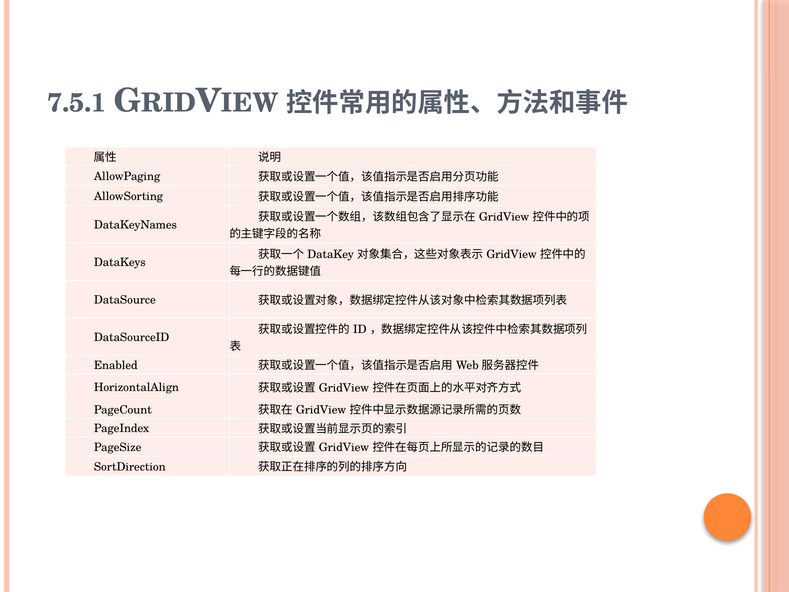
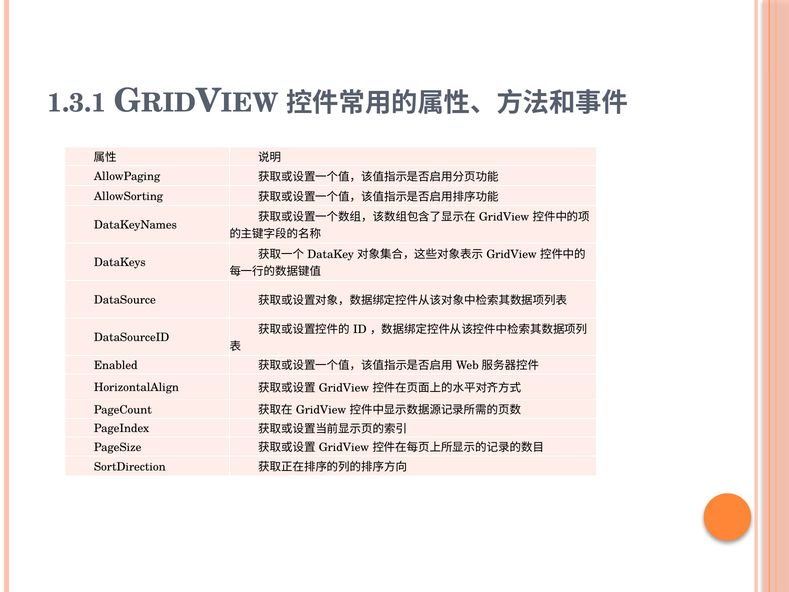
7.5.1: 7.5.1 -> 1.3.1 (77, 103)
